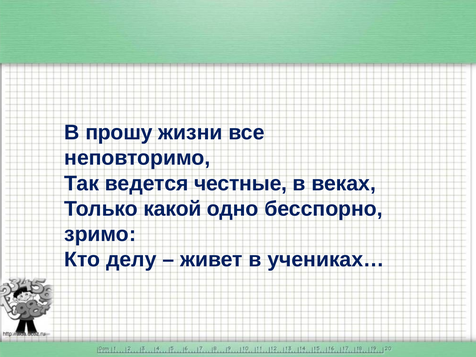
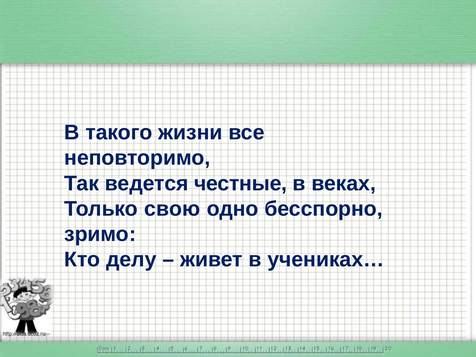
прошу: прошу -> такого (119, 133)
какой: какой -> свою (172, 209)
